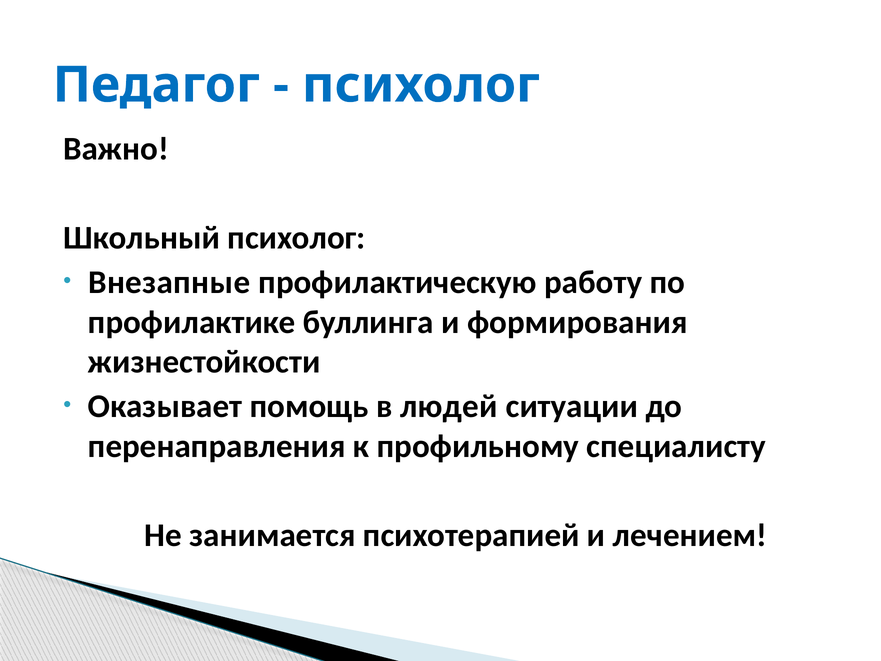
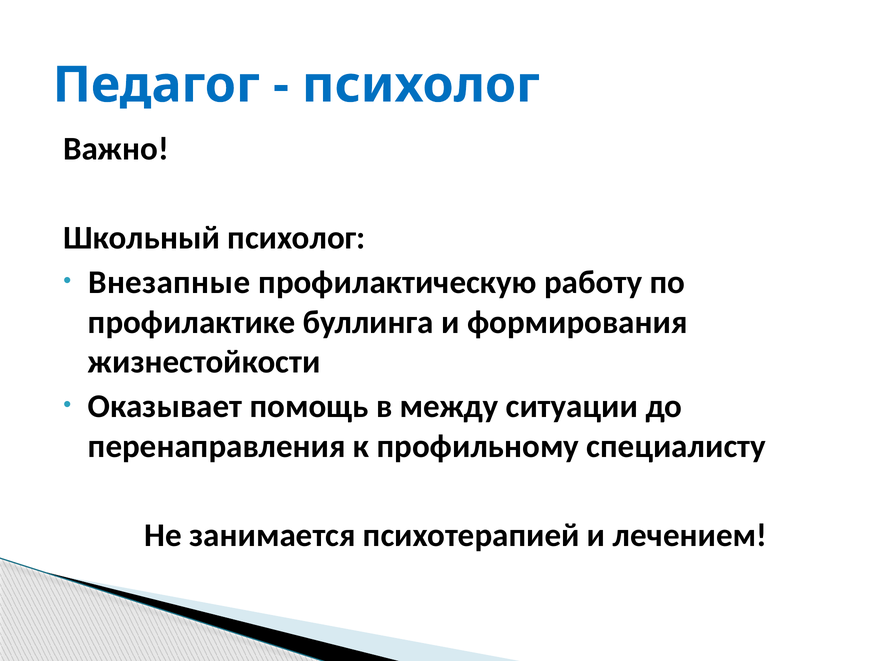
людей: людей -> между (449, 406)
